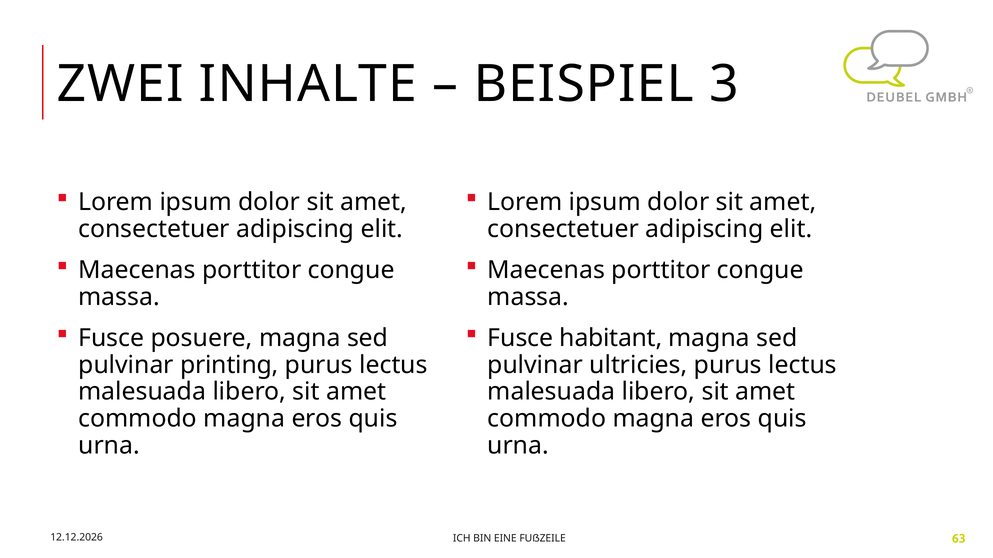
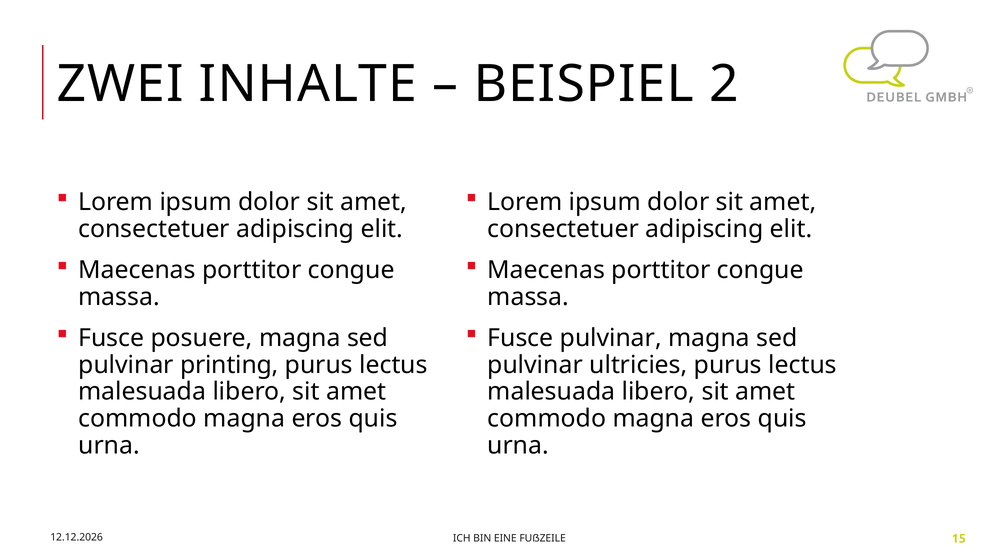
3: 3 -> 2 (724, 84)
Fusce habitant: habitant -> pulvinar (611, 339)
63: 63 -> 15 (959, 539)
